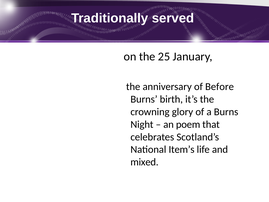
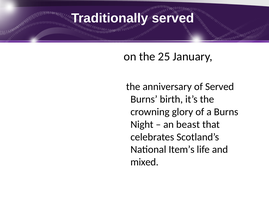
of Before: Before -> Served (220, 87)
poem: poem -> beast (188, 124)
